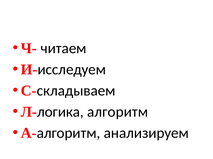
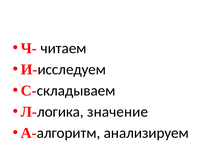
алгоритм: алгоритм -> значение (118, 112)
